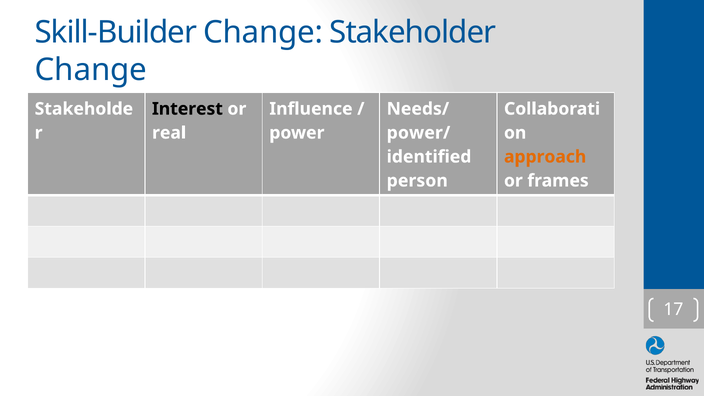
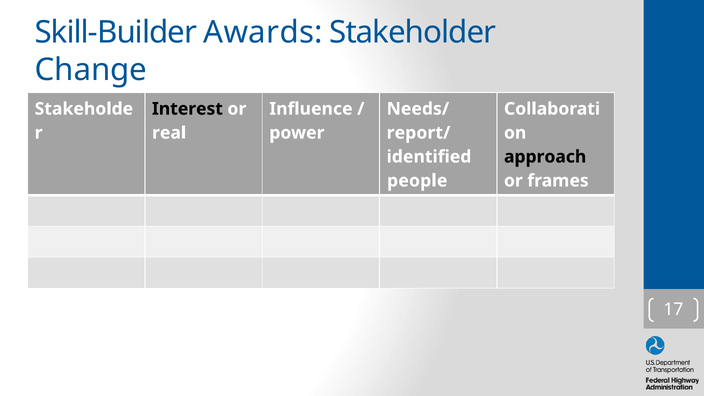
Skill-Builder Change: Change -> Awards (263, 32)
power/: power/ -> report/ (419, 133)
approach colour: orange -> black (545, 157)
person: person -> people (417, 181)
